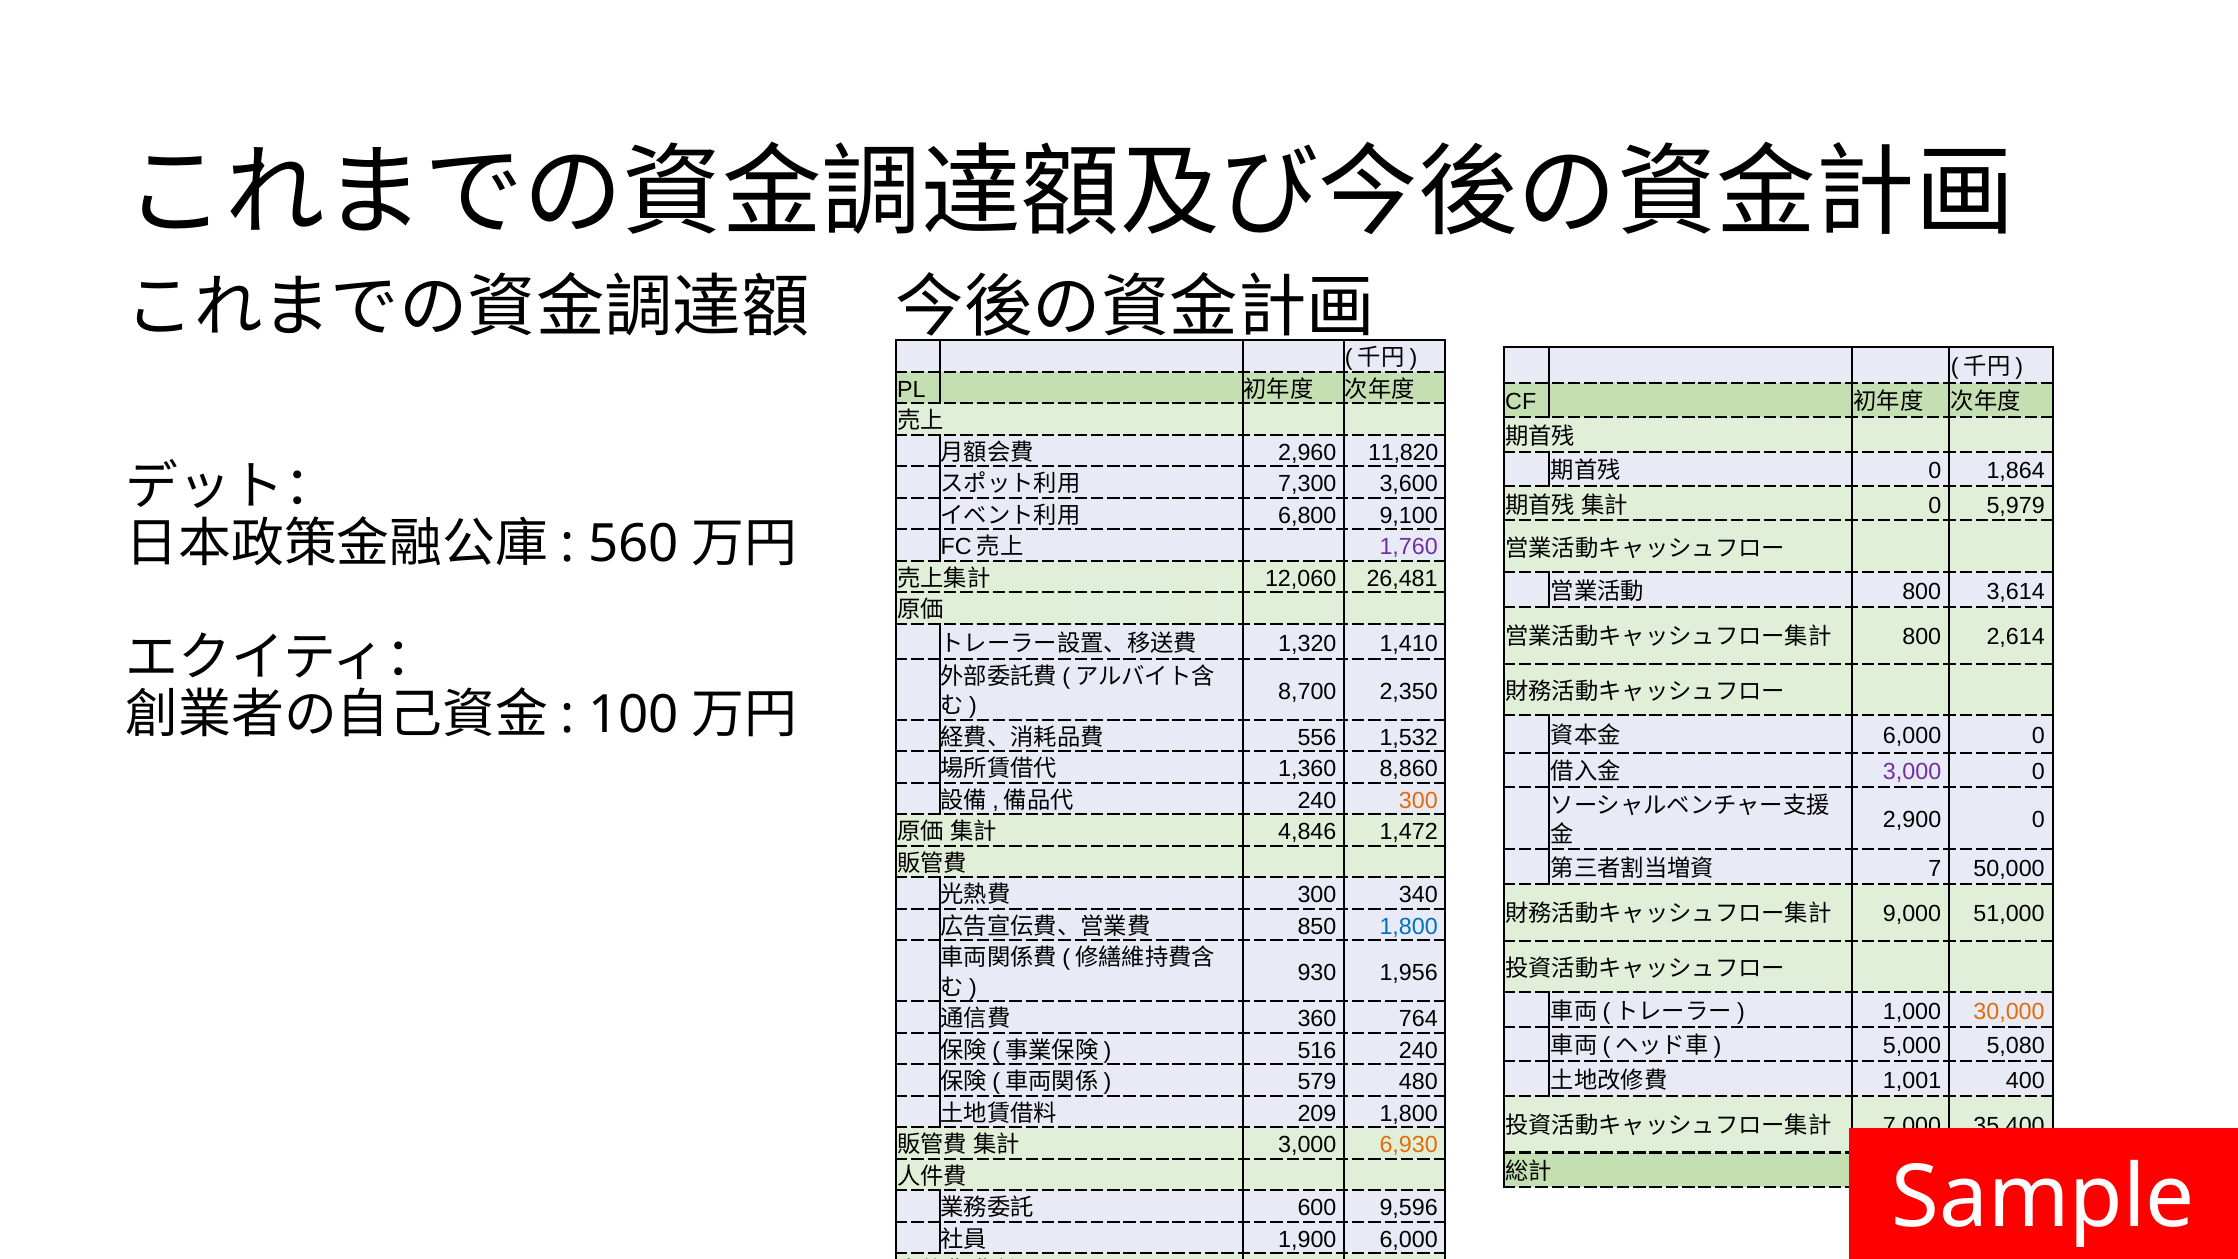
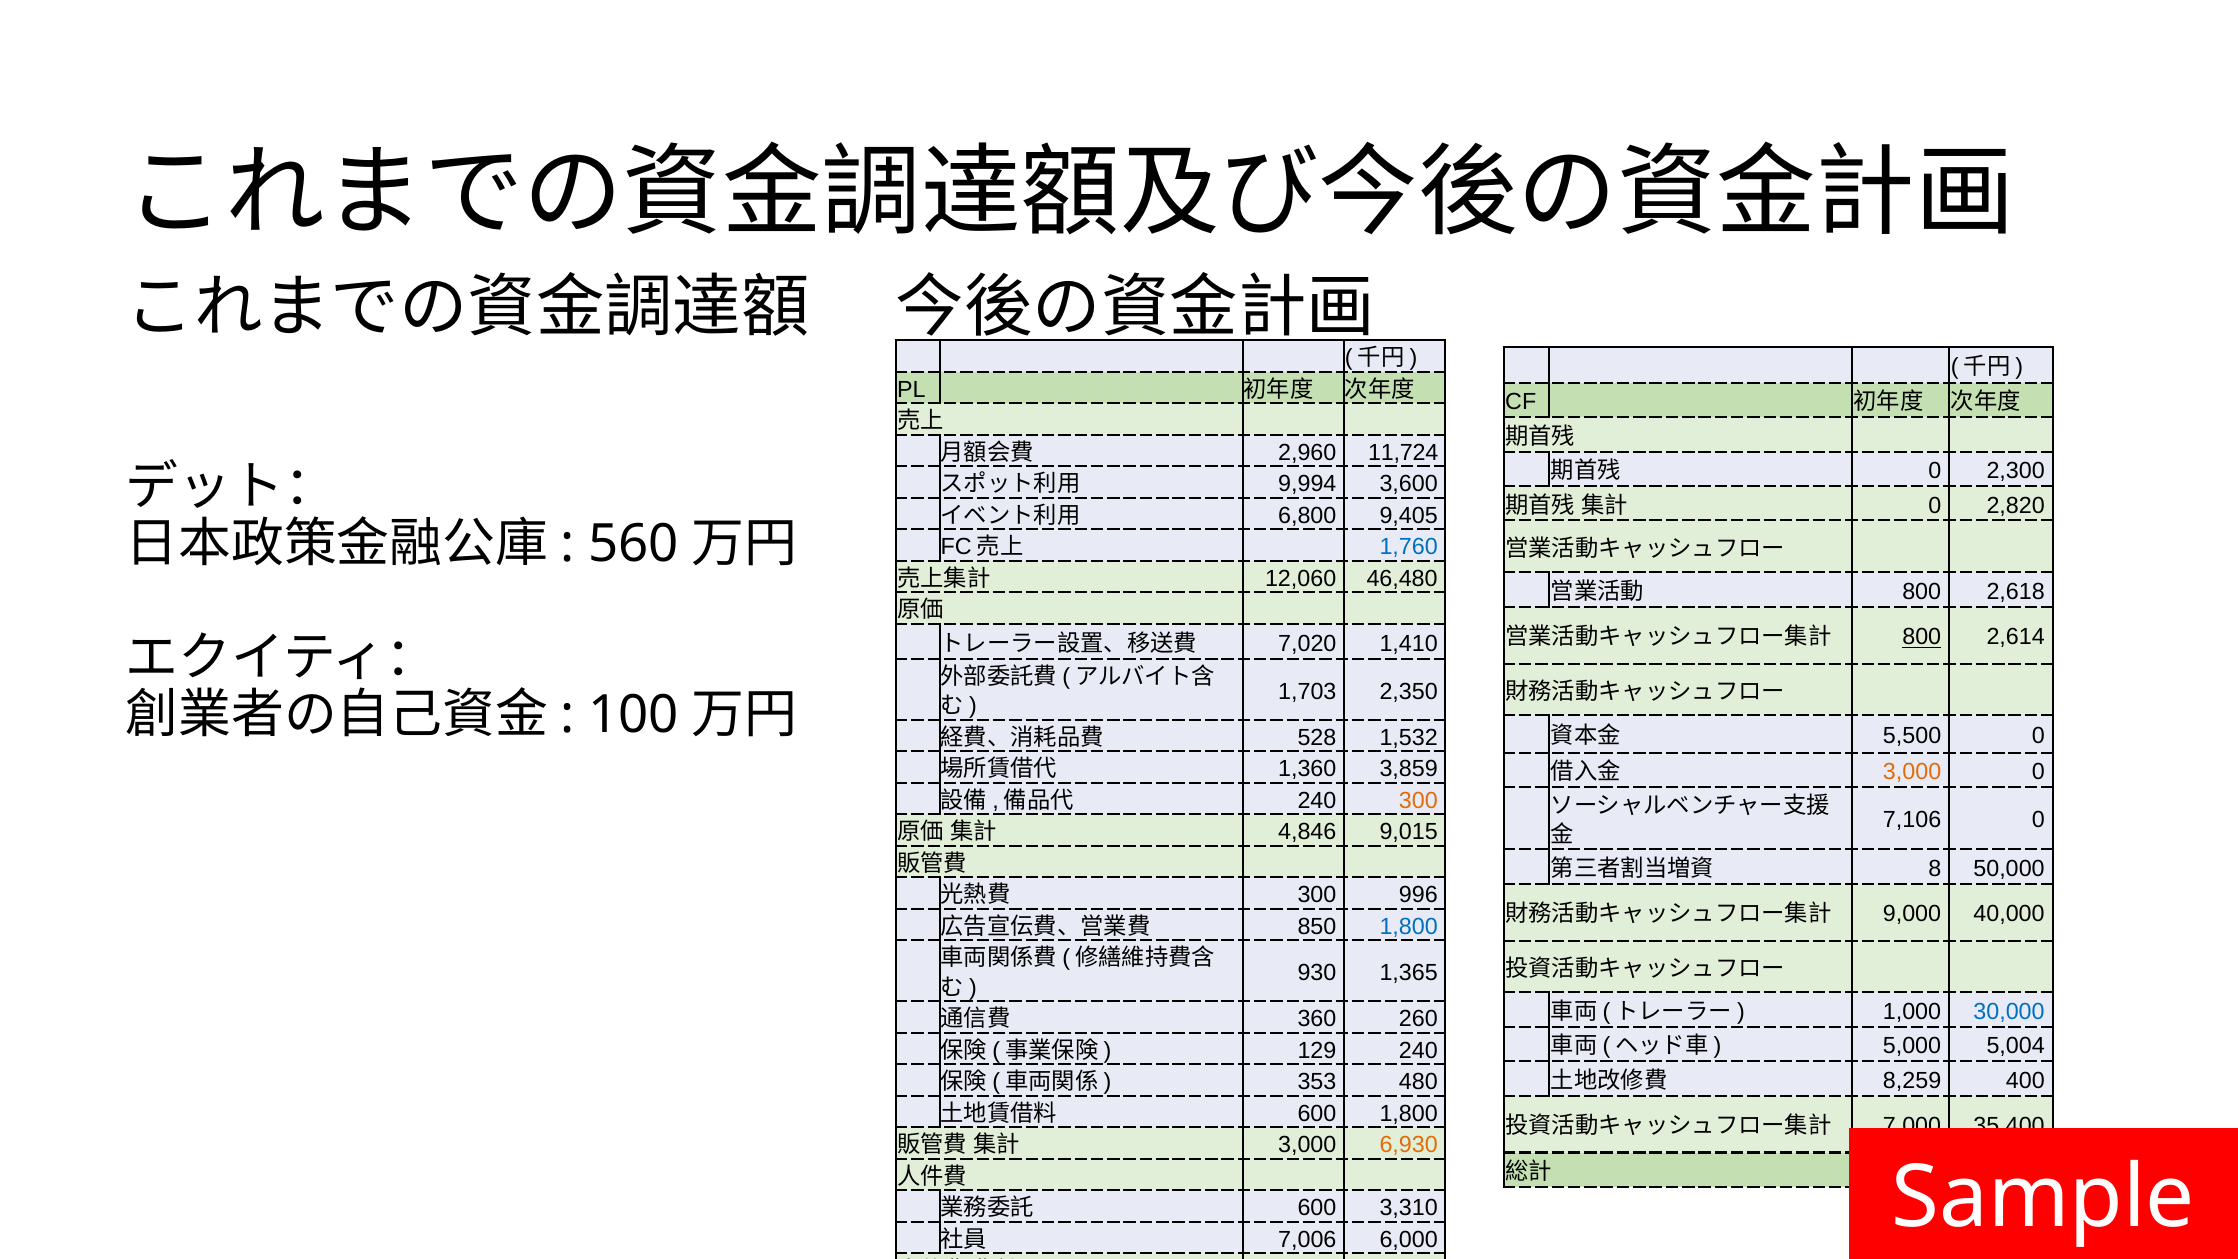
11,820: 11,820 -> 11,724 (1403, 453)
1,864: 1,864 -> 2,300 (2016, 471)
7,300: 7,300 -> 9,994 (1307, 484)
5,979: 5,979 -> 2,820 (2016, 505)
9,100: 9,100 -> 9,405 (1409, 516)
1,760 colour: purple -> blue (1409, 547)
26,481: 26,481 -> 46,480 (1402, 579)
3,614: 3,614 -> 2,618 (2016, 592)
800 underline: none -> present (1922, 637)
1,320: 1,320 -> 7,020 (1307, 643)
8,700: 8,700 -> 1,703 (1307, 691)
6,000: 6,000 -> 5,500 (1912, 736)
556: 556 -> 528 (1317, 737)
8,860: 8,860 -> 3,859 (1409, 769)
3,000 colour: purple -> orange (1912, 772)
2,900: 2,900 -> 7,106 (1912, 820)
1,472: 1,472 -> 9,015 (1409, 832)
7: 7 -> 8 (1935, 868)
340: 340 -> 996 (1418, 895)
51,000: 51,000 -> 40,000 (2009, 914)
1,956: 1,956 -> 1,365 (1409, 973)
30,000 colour: orange -> blue (2009, 1012)
764: 764 -> 260 (1418, 1019)
5,080: 5,080 -> 5,004 (2016, 1046)
516: 516 -> 129 (1317, 1050)
579: 579 -> 353 (1317, 1082)
1,001: 1,001 -> 8,259 (1912, 1080)
209: 209 -> 600 (1317, 1113)
9,596: 9,596 -> 3,310 (1409, 1208)
1,900: 1,900 -> 7,006 (1307, 1239)
